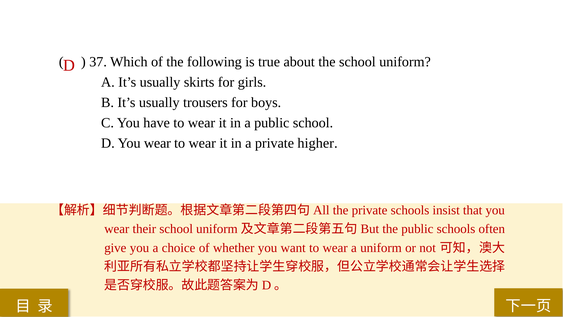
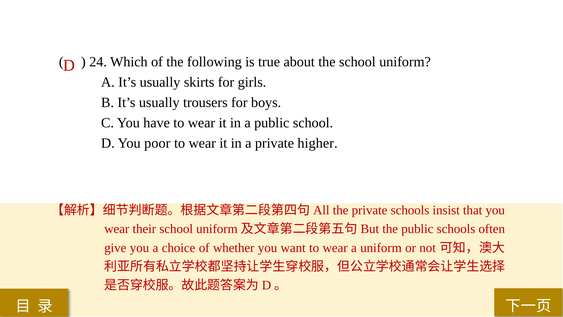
37: 37 -> 24 (98, 62)
D You wear: wear -> poor (157, 143)
